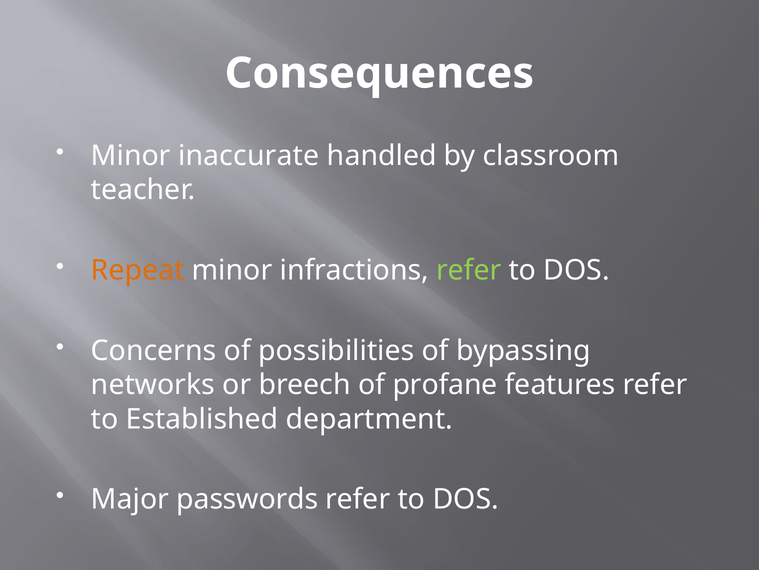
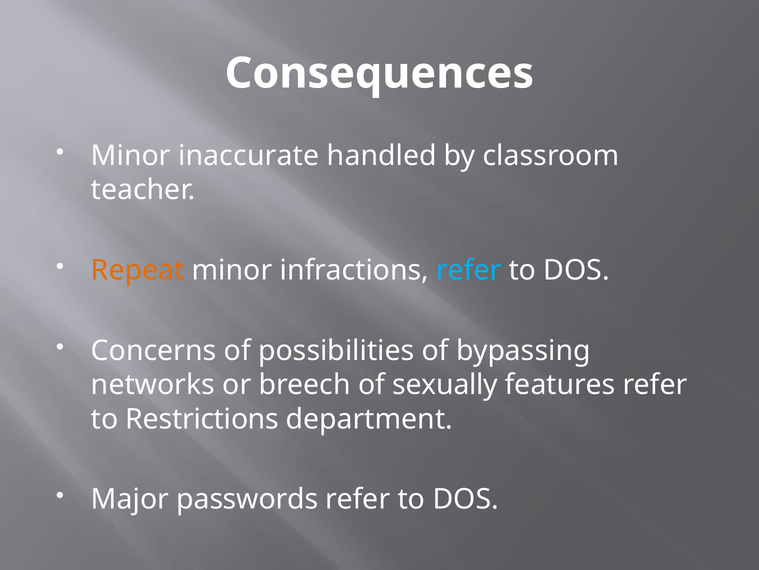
refer colour: light green -> light blue (469, 270)
profane: profane -> sexually (445, 384)
Established: Established -> Restrictions (202, 419)
